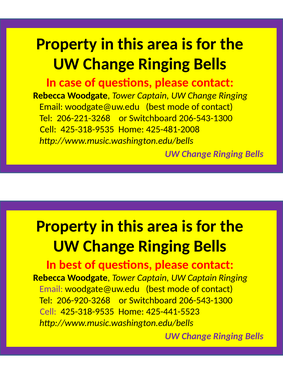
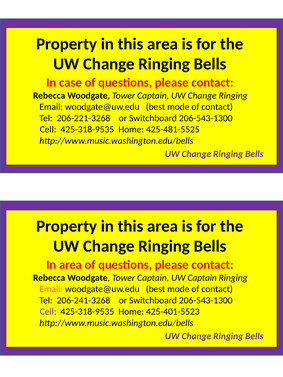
425-481-2008: 425-481-2008 -> 425-481-5525 (173, 130)
In best: best -> area (71, 265)
Email colour: purple -> orange (51, 289)
206-920-3268: 206-920-3268 -> 206-241-3268 (83, 301)
425-441-5523: 425-441-5523 -> 425-401-5523 (173, 312)
